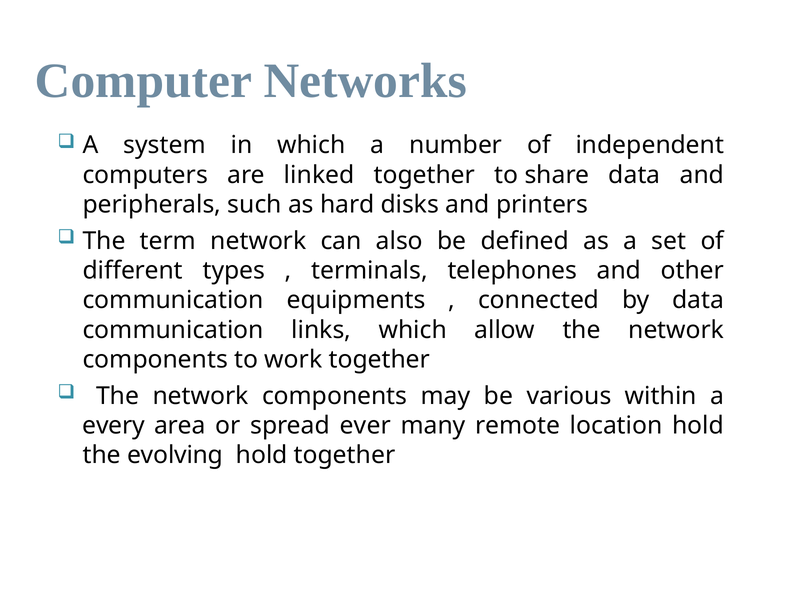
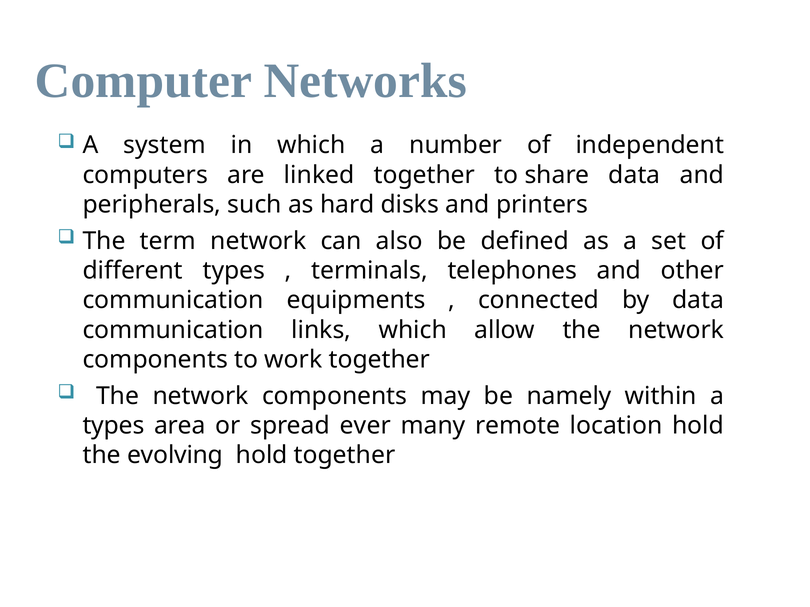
various: various -> namely (569, 396)
every: every -> types (114, 426)
